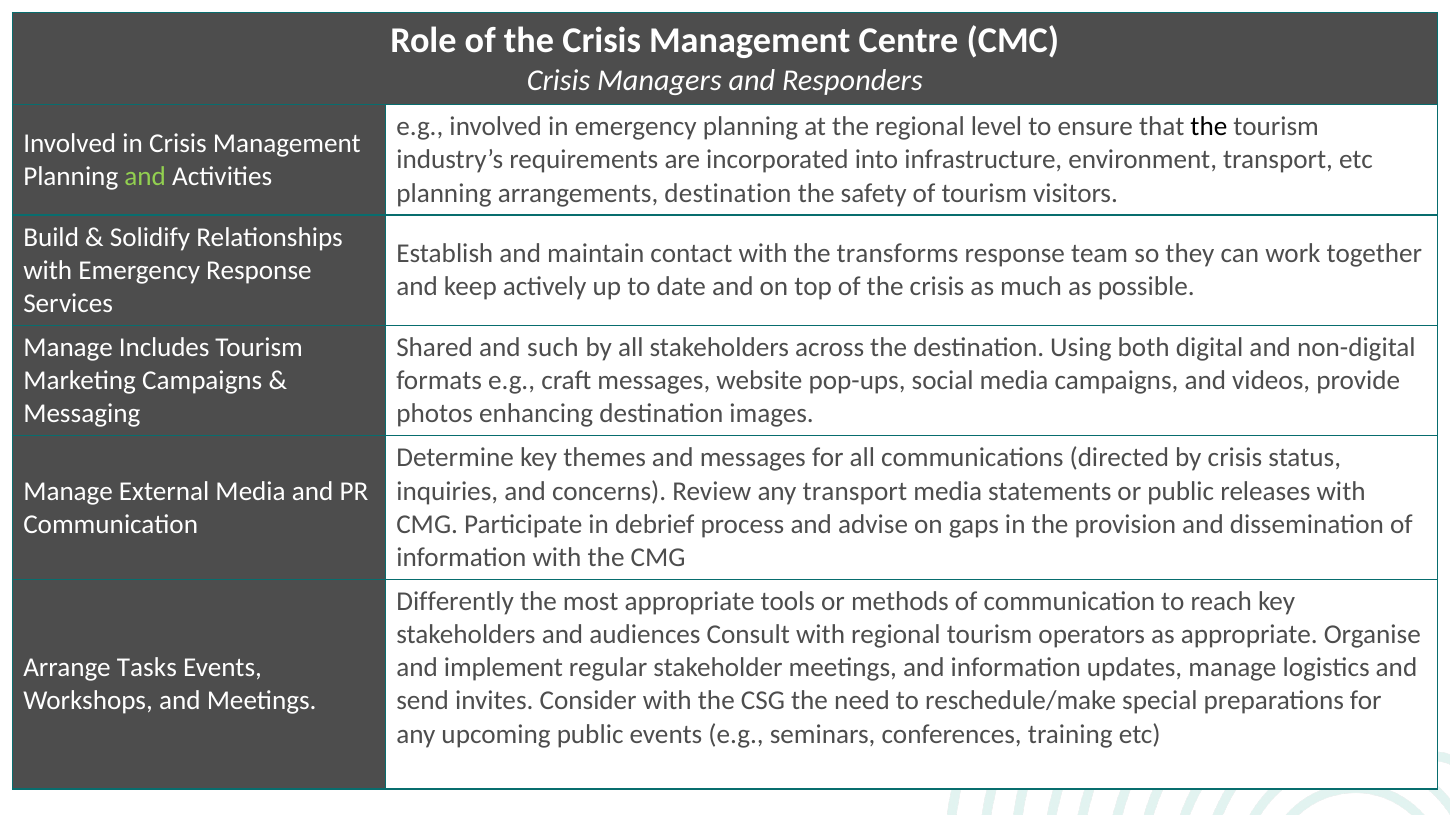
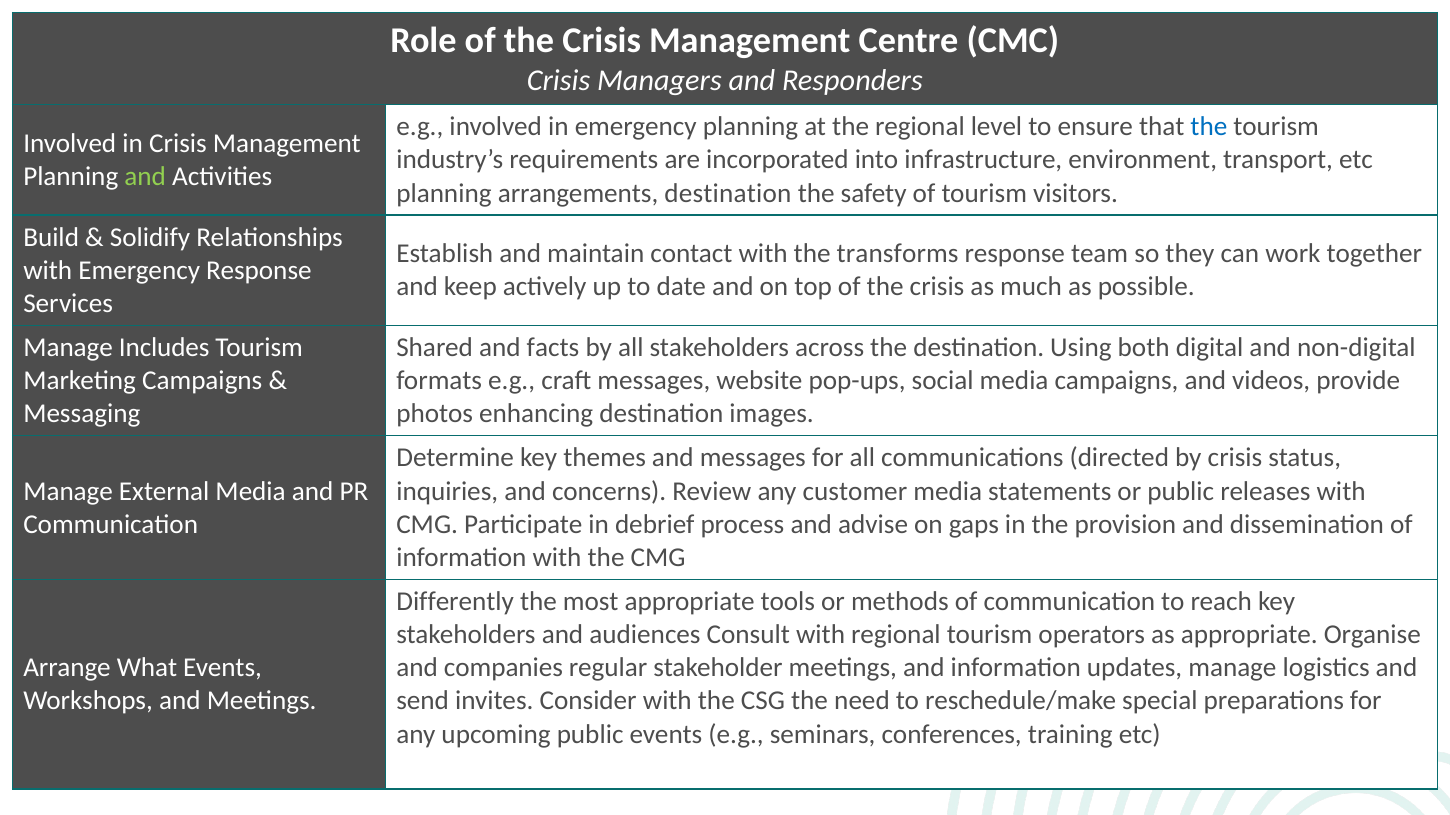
the colour: black -> blue (1209, 127)
such: such -> facts (553, 348)
any transport: transport -> customer (855, 492)
Tasks: Tasks -> What (147, 668)
implement: implement -> companies (503, 668)
